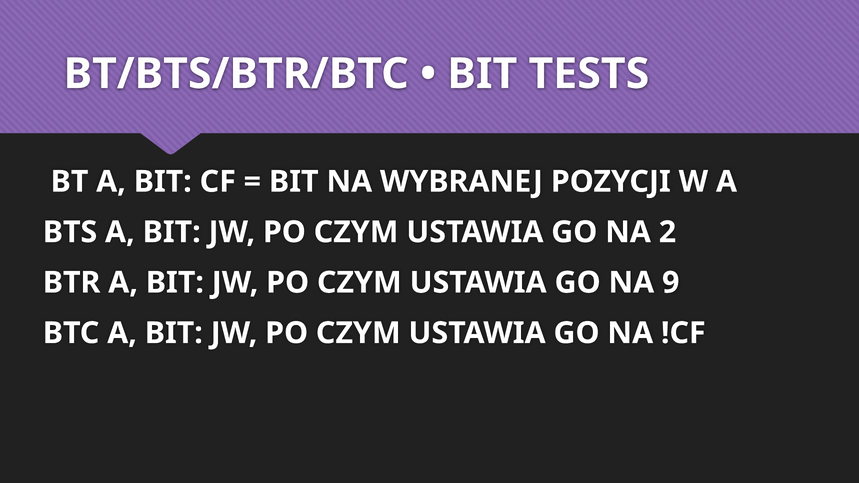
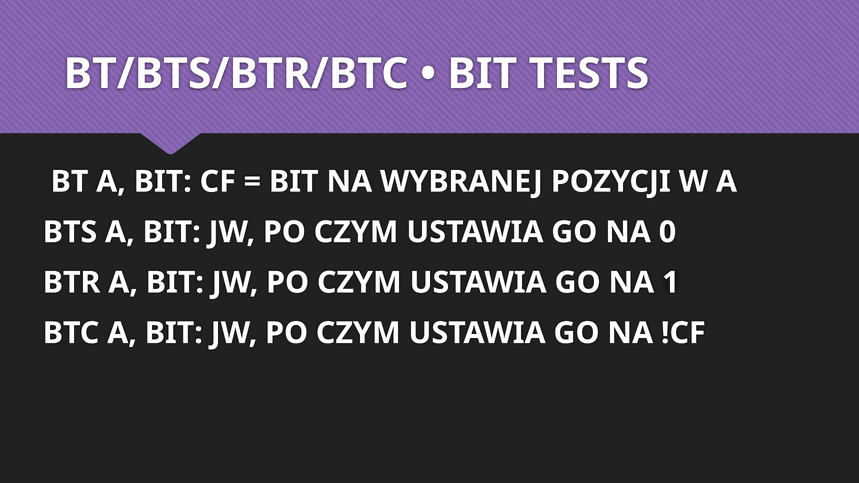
2: 2 -> 0 (667, 232)
9: 9 -> 1 (671, 283)
